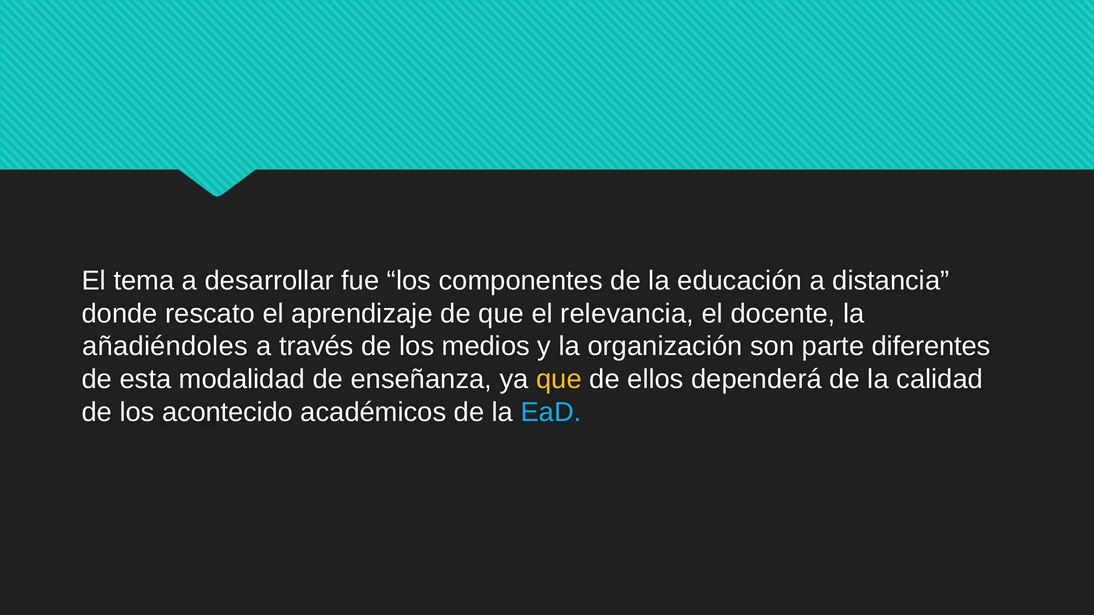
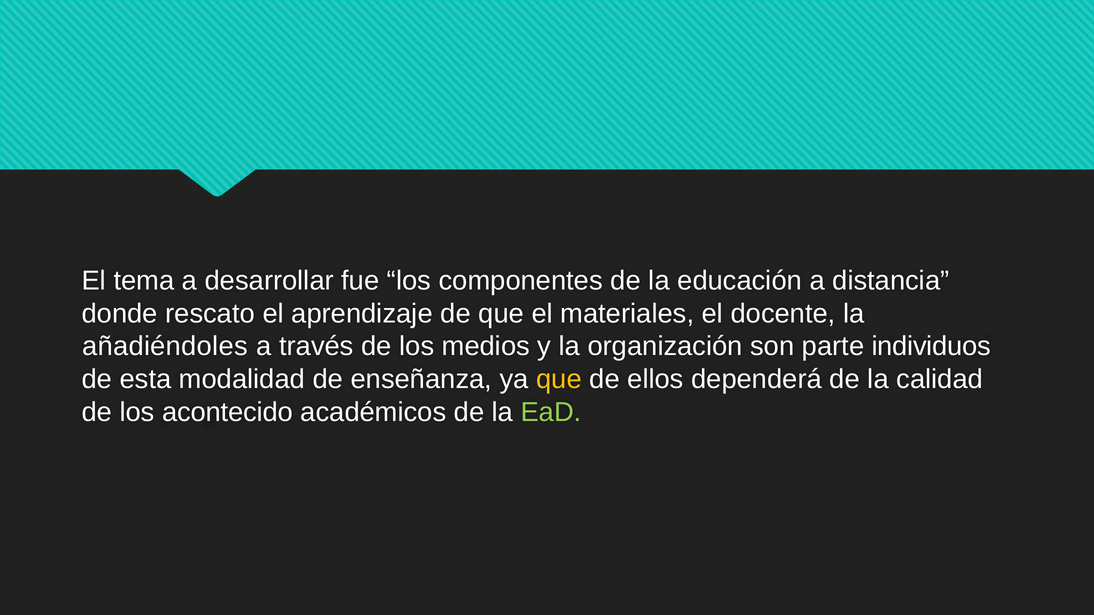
relevancia: relevancia -> materiales (627, 314)
diferentes: diferentes -> individuos (931, 347)
EaD colour: light blue -> light green (551, 412)
